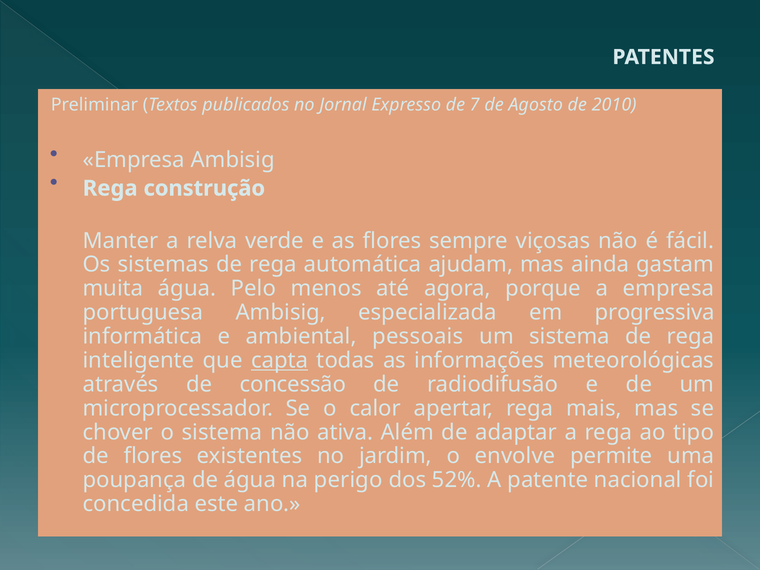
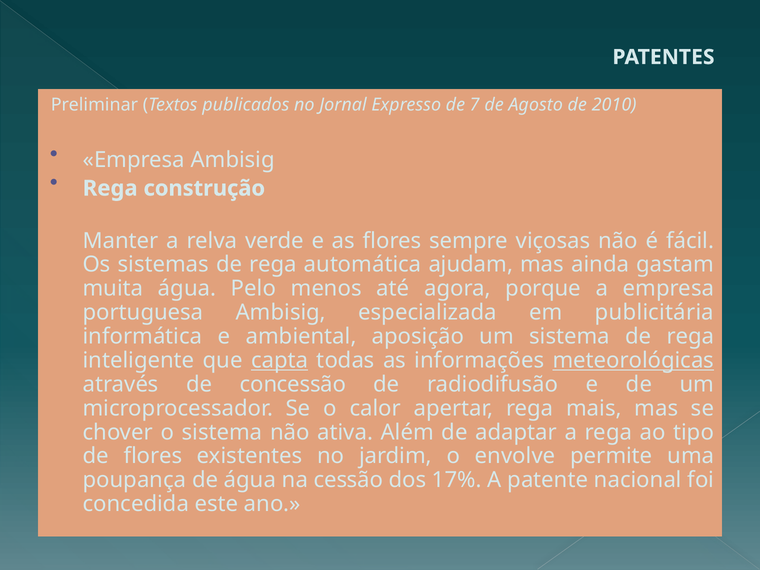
progressiva: progressiva -> publicitária (654, 313)
pessoais: pessoais -> aposição (418, 336)
meteorológicas underline: none -> present (633, 360)
perigo: perigo -> cessão (348, 480)
52%: 52% -> 17% (457, 480)
